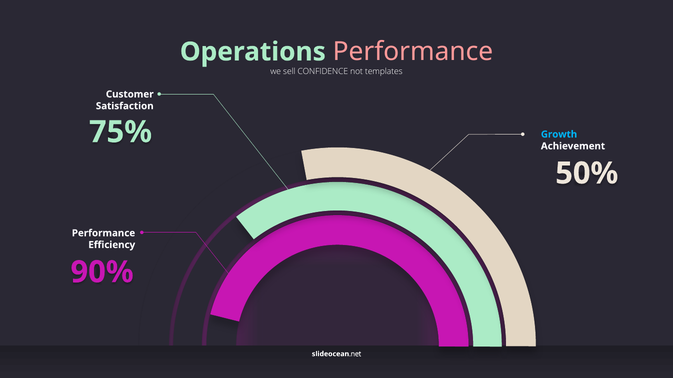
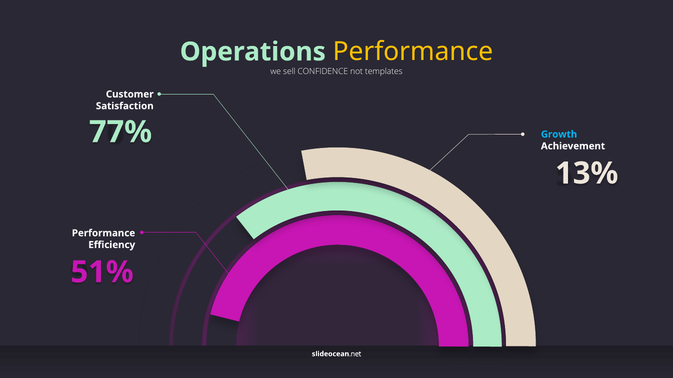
Performance colour: pink -> yellow (413, 52)
75%: 75% -> 77% (120, 132)
50%: 50% -> 13% (587, 174)
90%: 90% -> 51% (102, 272)
